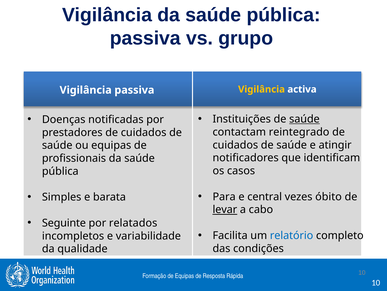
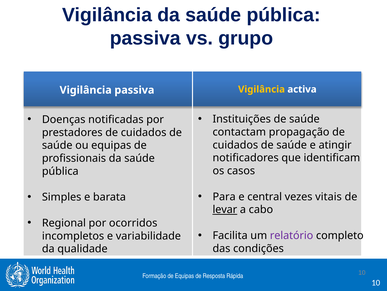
saúde underline: present -> none (304, 119)
reintegrado: reintegrado -> propagação (299, 132)
óbito: óbito -> vitais (329, 196)
Seguinte: Seguinte -> Regional (64, 222)
relatados: relatados -> ocorridos (133, 222)
relatório colour: blue -> purple (292, 235)
